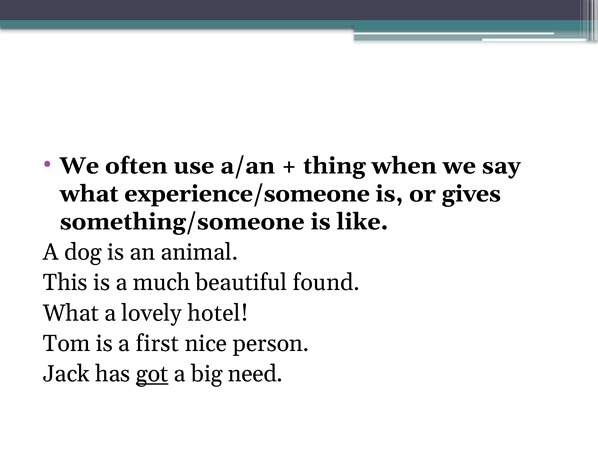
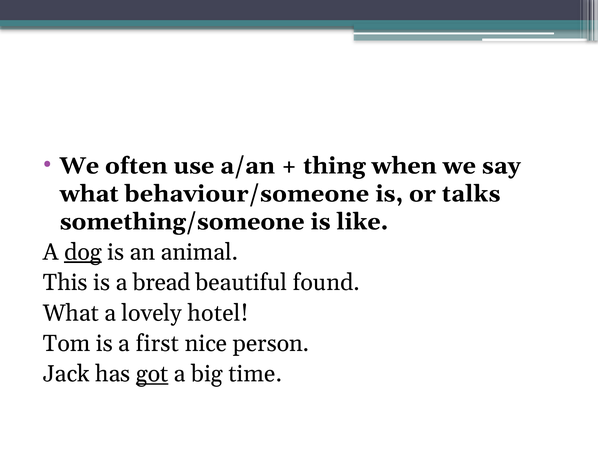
experience/someone: experience/someone -> behaviour/someone (247, 194)
gives: gives -> talks (471, 194)
dog underline: none -> present (83, 252)
much: much -> bread (162, 282)
need: need -> time (255, 374)
